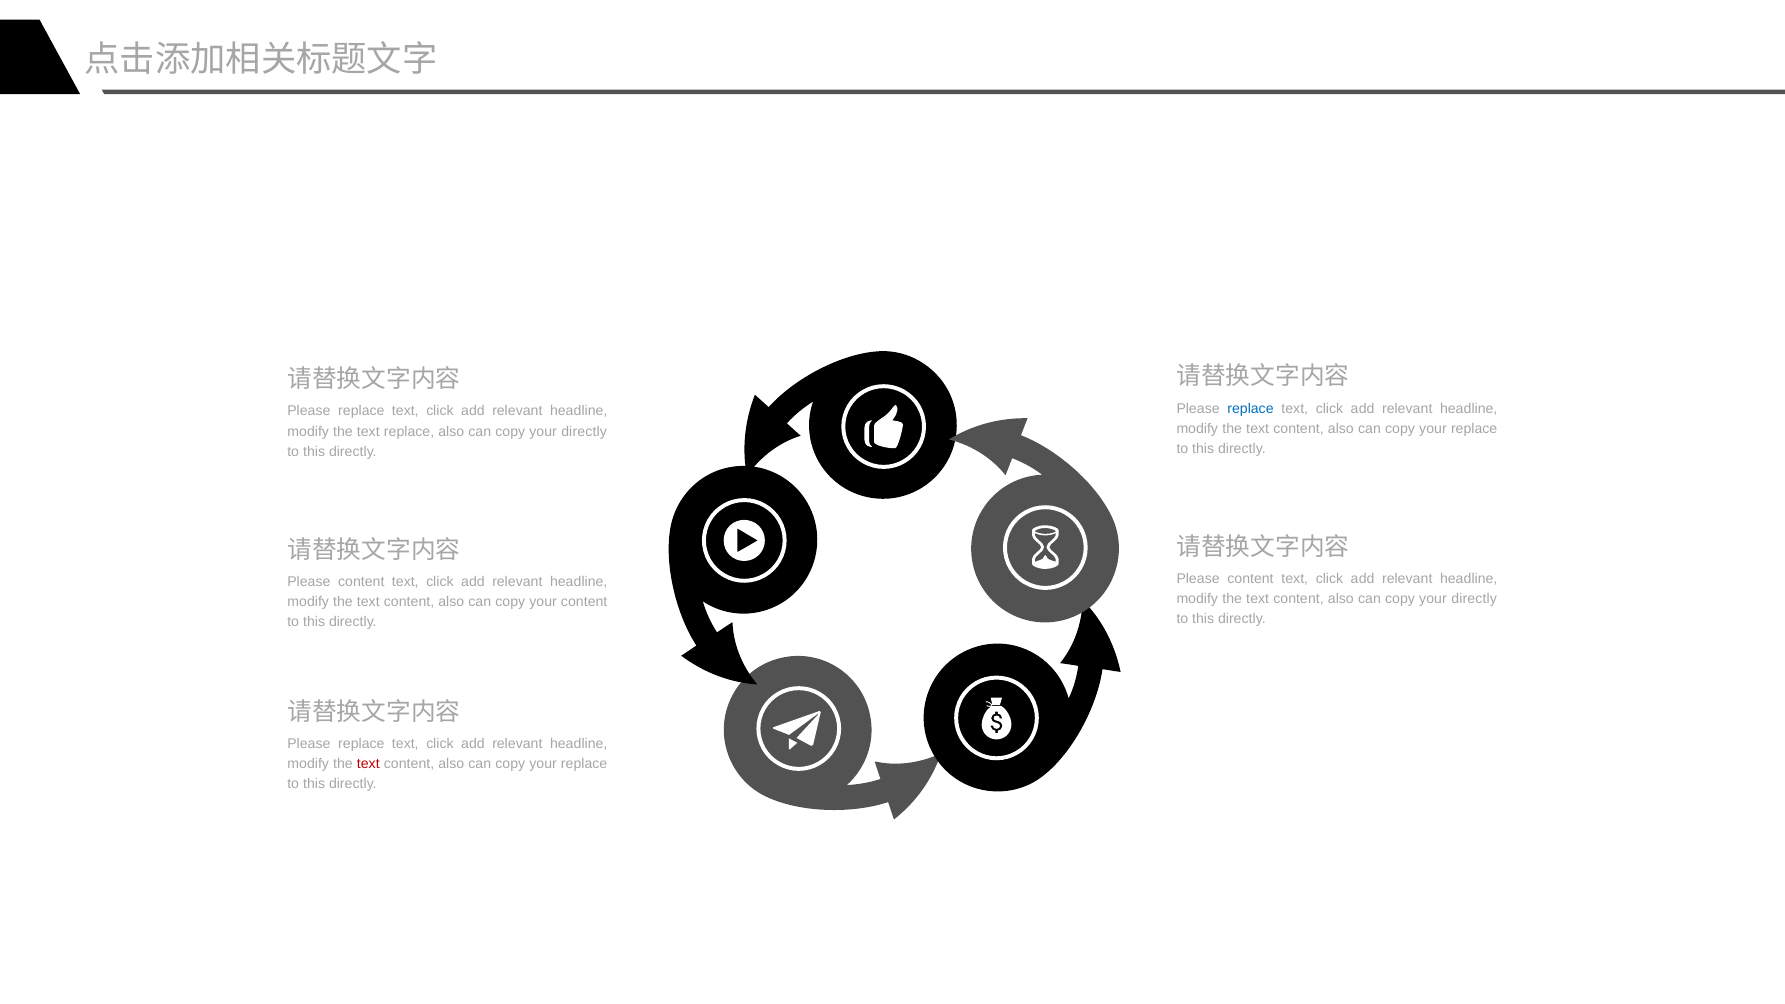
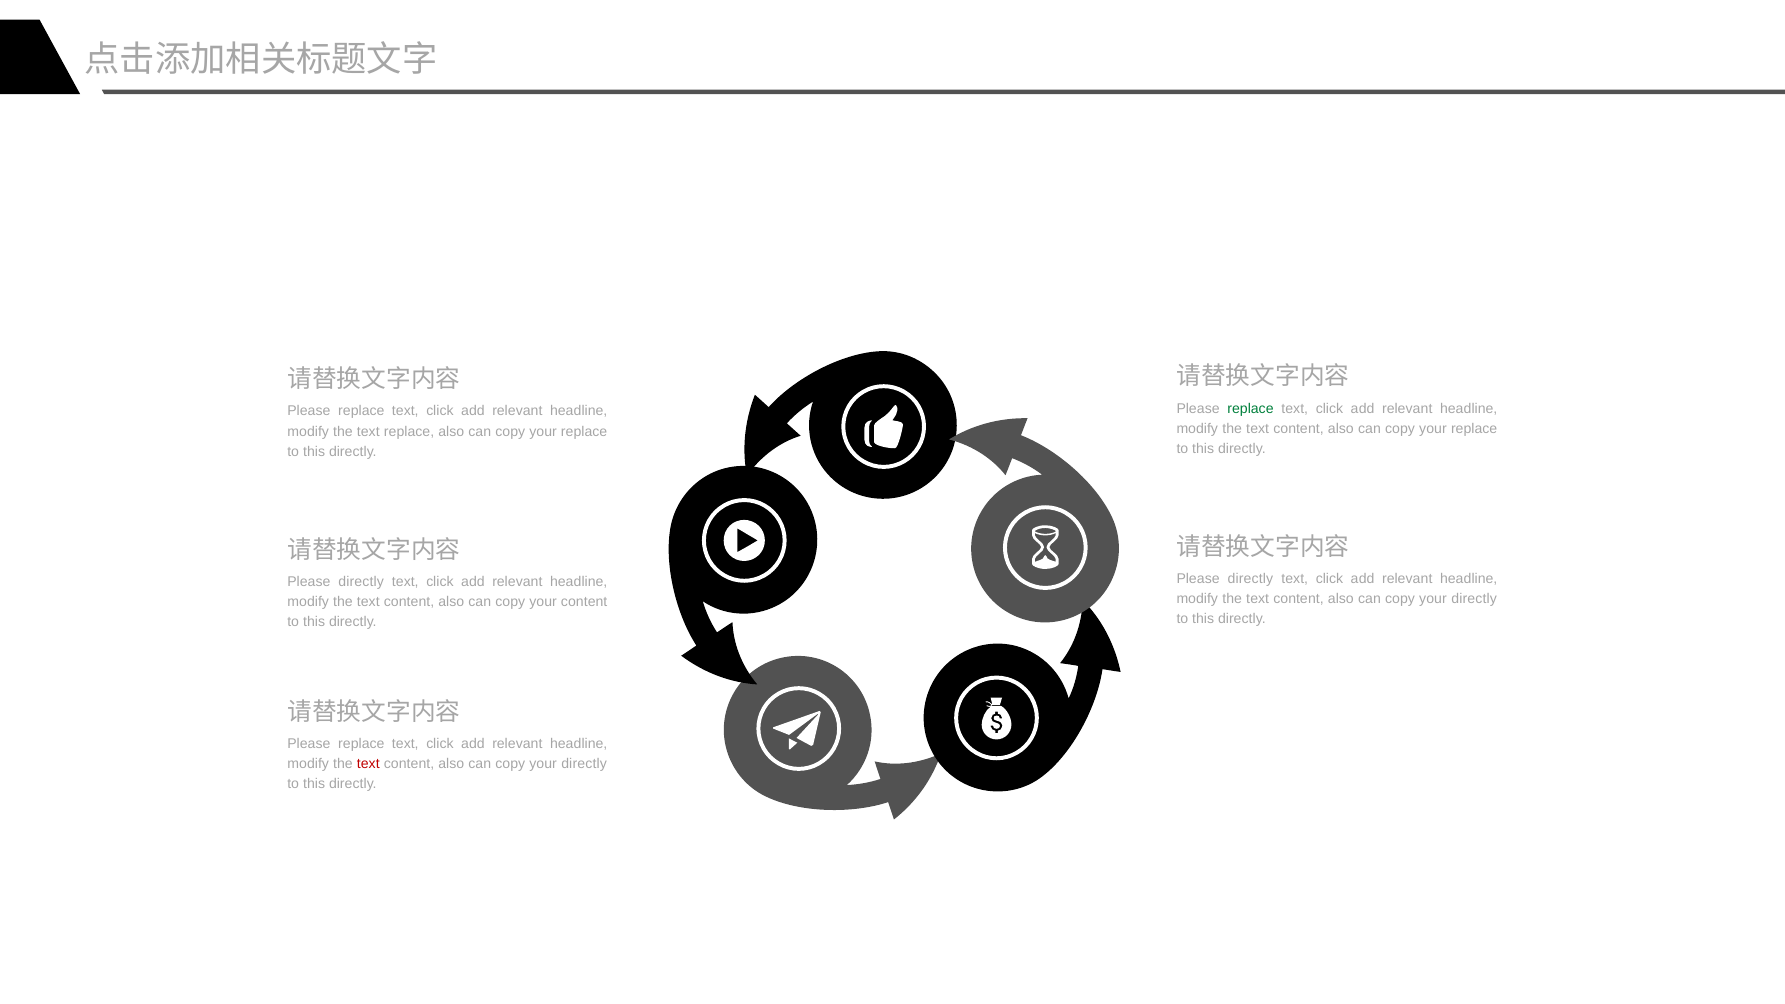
replace colour: blue -> green (1250, 408)
directly: directly -> replace (584, 431)
content: content -> directly (1250, 579)
content: content -> directly (361, 582)
replace: replace -> directly (584, 764)
